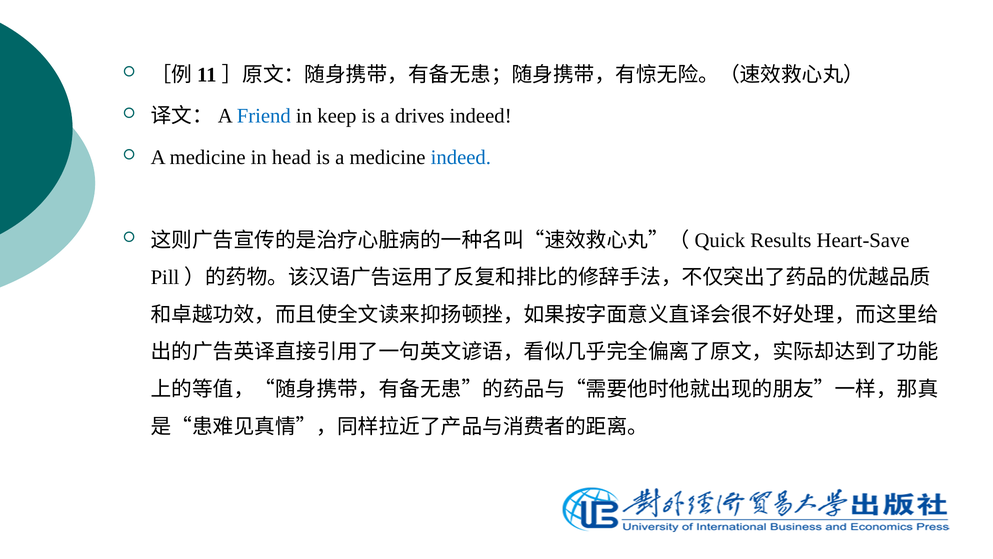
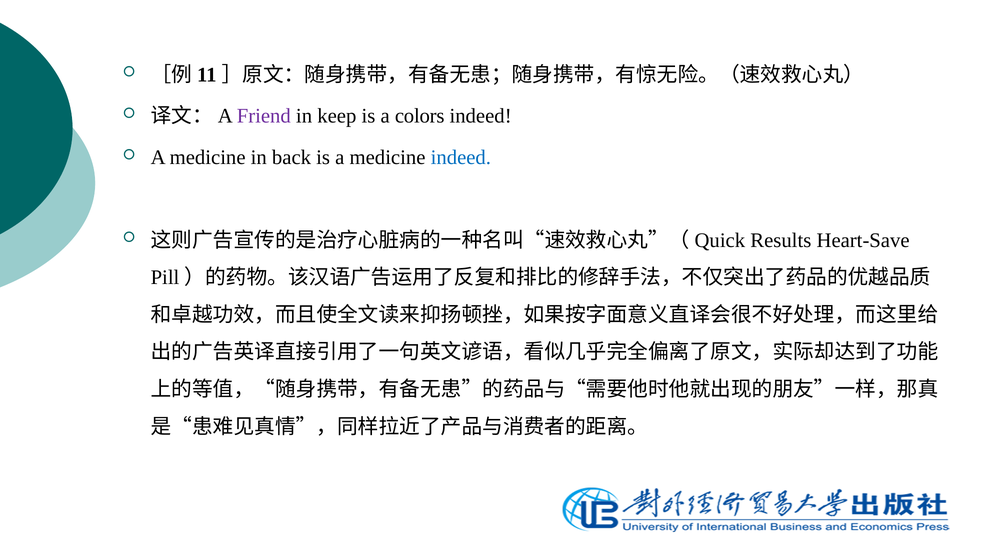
Friend colour: blue -> purple (264, 116)
drives: drives -> colors (420, 116)
head: head -> back (291, 157)
